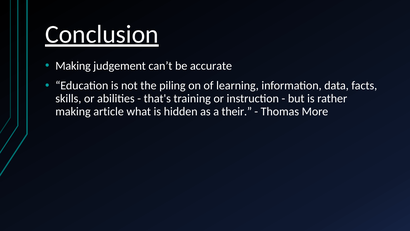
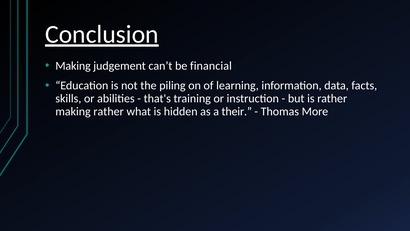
accurate: accurate -> financial (211, 66)
making article: article -> rather (109, 111)
